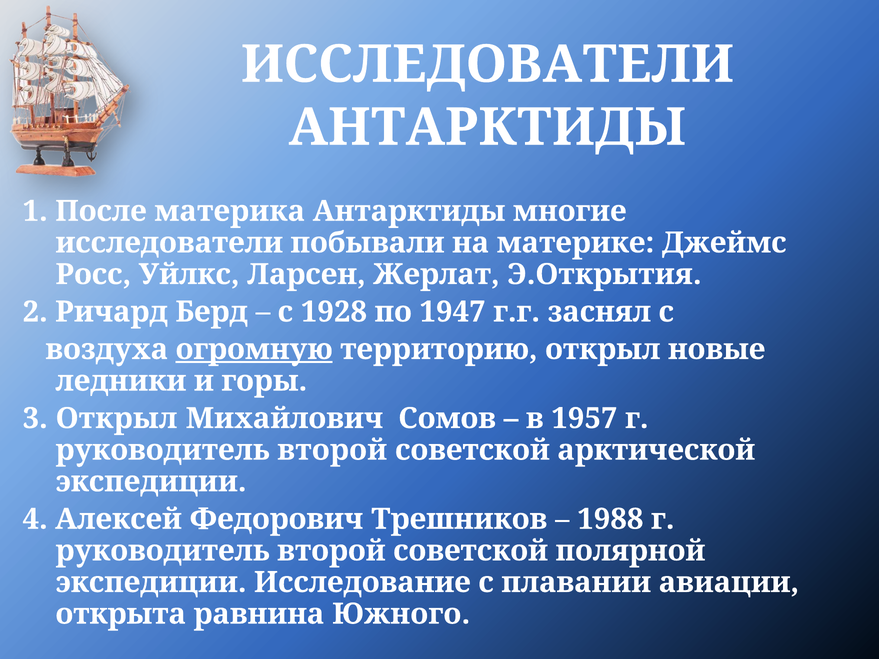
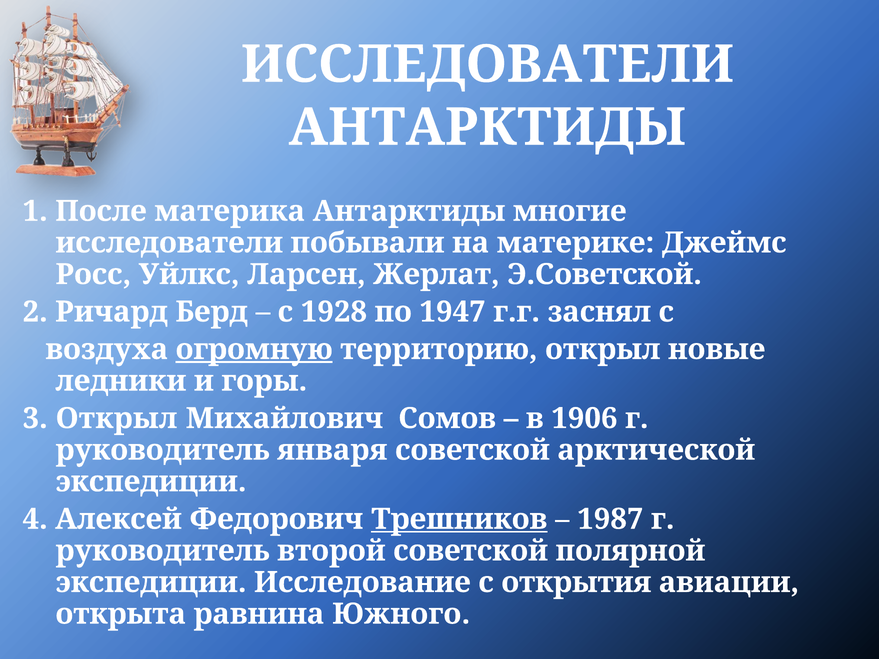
Э.Открытия: Э.Открытия -> Э.Советской (605, 275)
1957: 1957 -> 1906 (584, 419)
второй: второй -> января (332, 450)
Трешников underline: none -> present (459, 519)
1988: 1988 -> 1987 (610, 519)
плавании: плавании -> открытия (576, 583)
